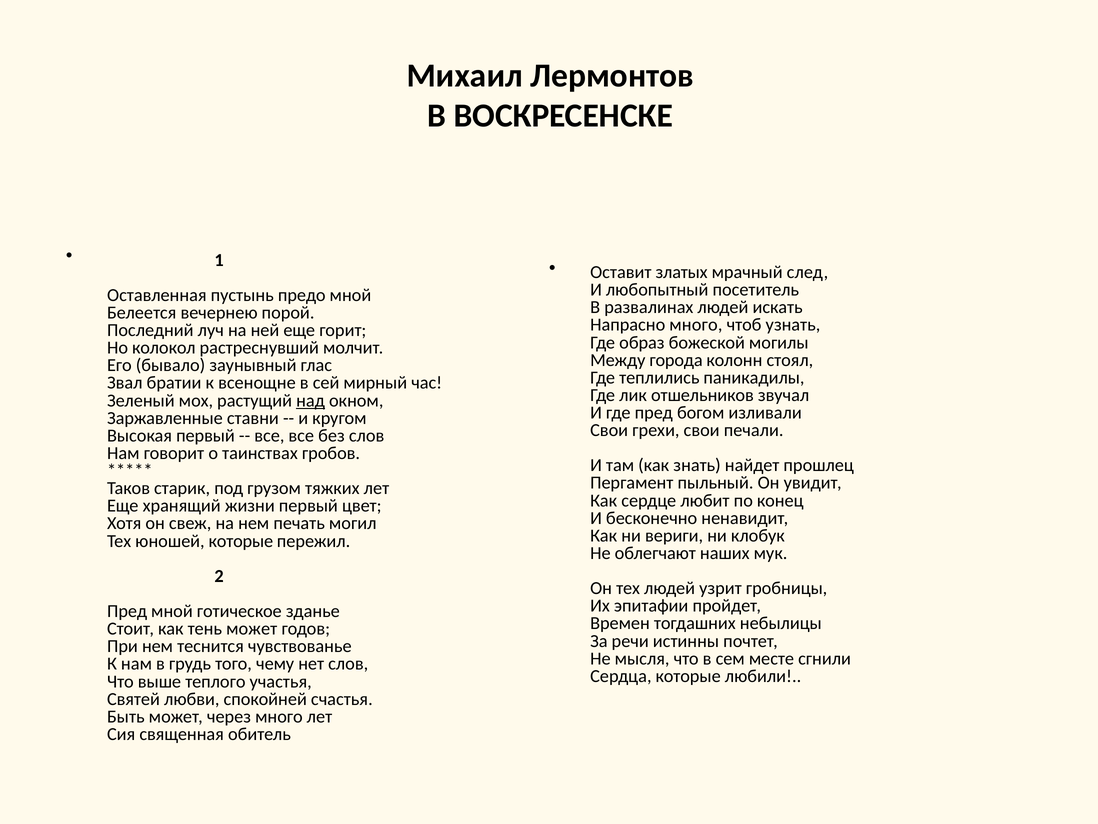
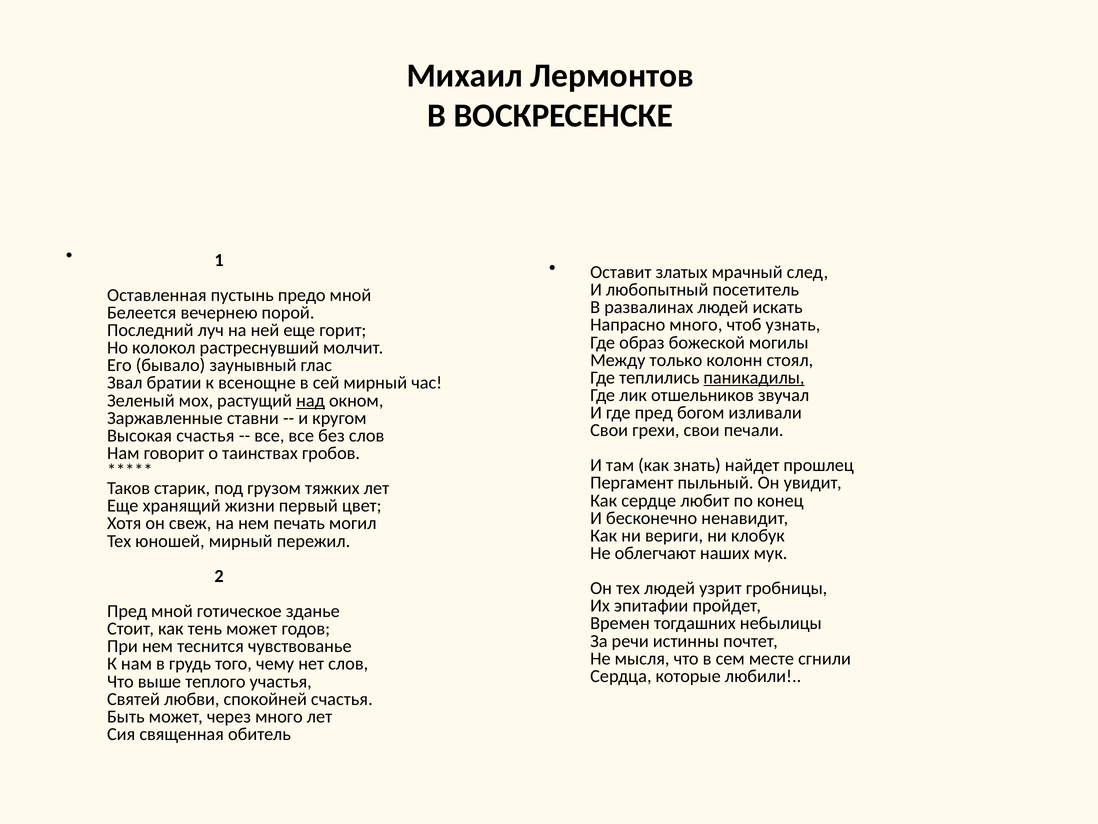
города: города -> только (676, 360)
паникадилы underline: none -> present (754, 377)
Высокая первый: первый -> счастья (205, 435)
юношей которые: которые -> мирный (241, 541)
